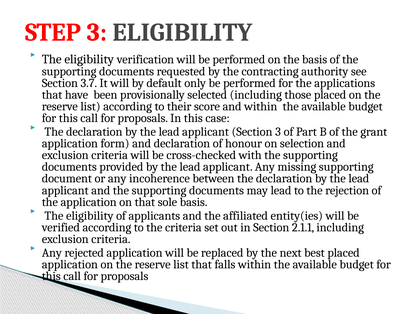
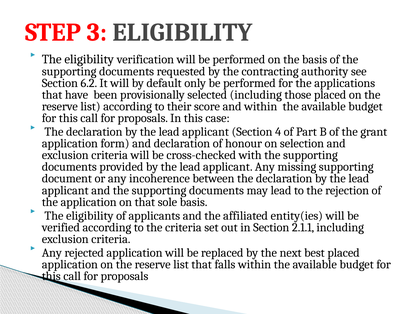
3.7: 3.7 -> 6.2 (89, 83)
Section 3: 3 -> 4 (278, 132)
